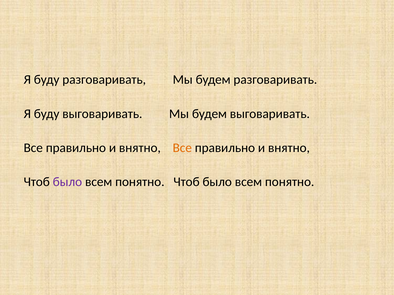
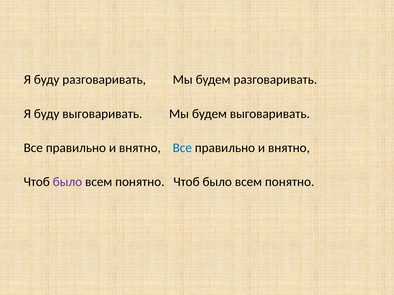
Все colour: orange -> blue (182, 148)
